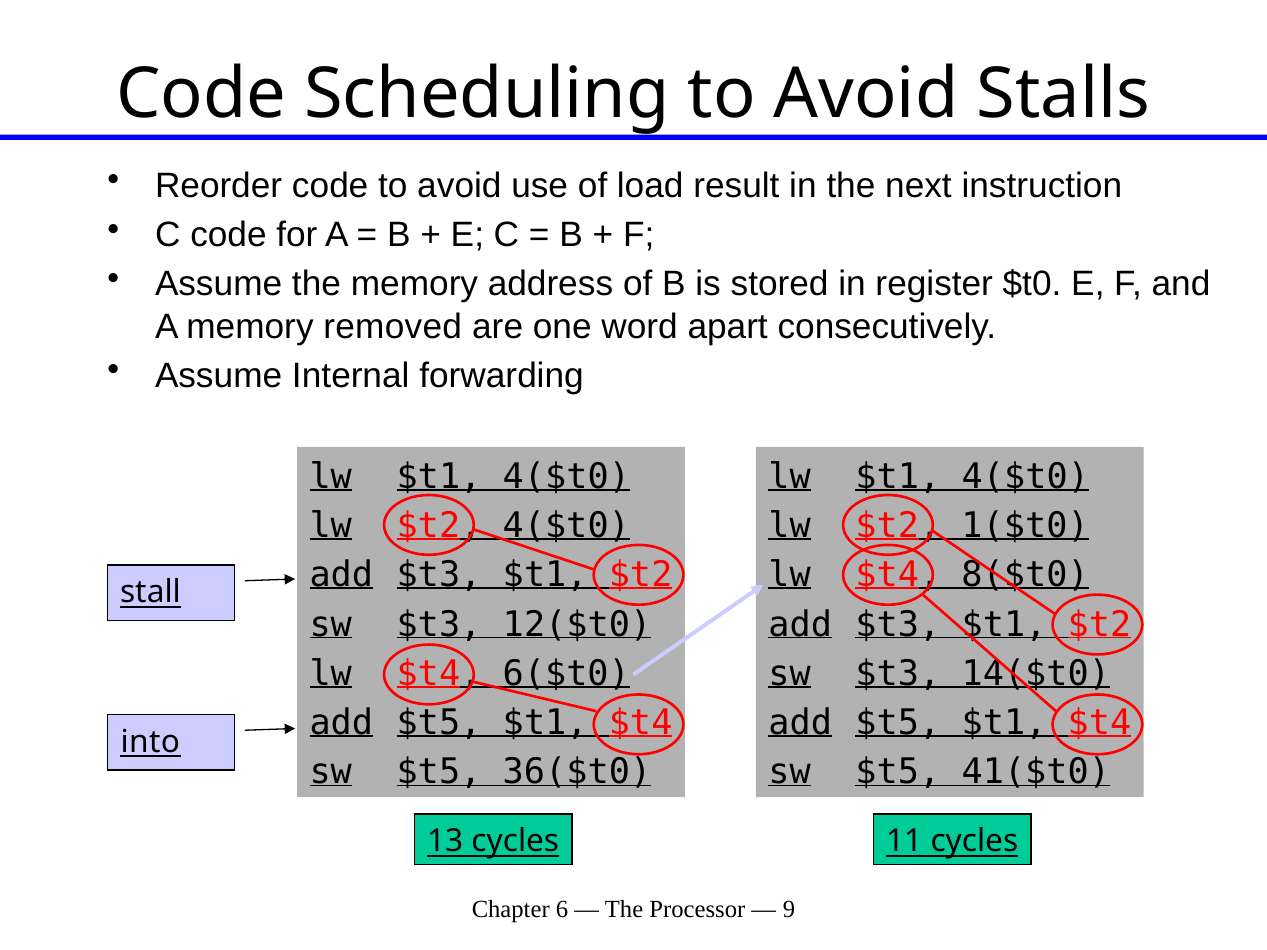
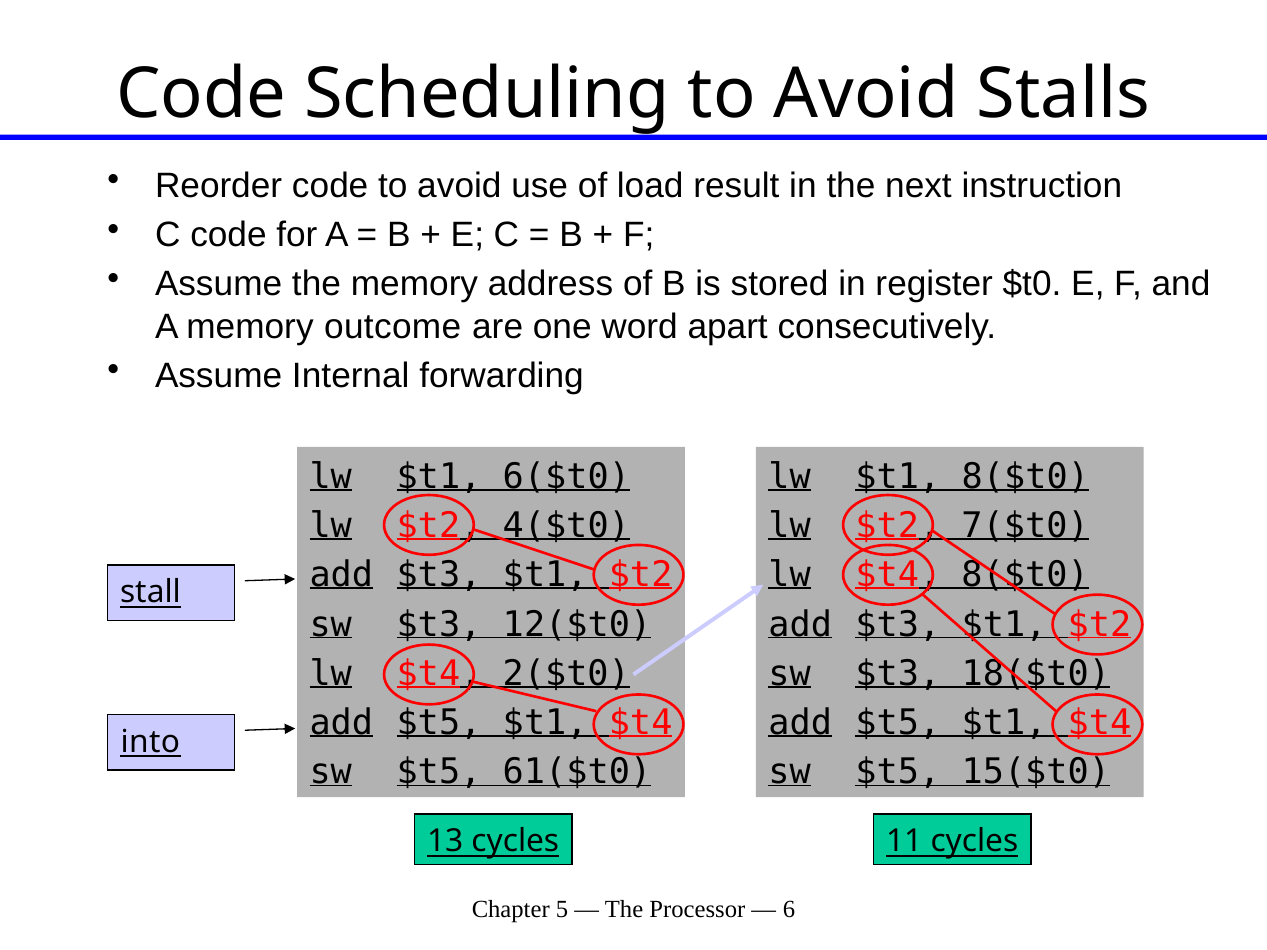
removed: removed -> outcome (393, 327)
4($t0: 4($t0 -> 6($t0 (566, 477)
4($t0: 4($t0 -> 8($t0 (1025, 477)
1($t0: 1($t0 -> 7($t0 (1025, 526)
6($t0: 6($t0 -> 2($t0 (566, 674)
14($t0: 14($t0 -> 18($t0 (1036, 674)
36($t0: 36($t0 -> 61($t0 (577, 773)
41($t0: 41($t0 -> 15($t0 (1036, 773)
6: 6 -> 5 (562, 910)
9: 9 -> 6 (789, 910)
